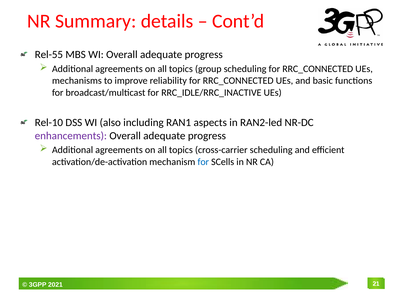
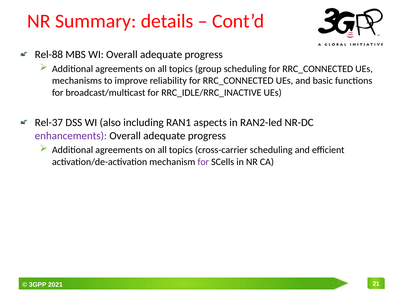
Rel-55: Rel-55 -> Rel-88 (49, 55)
Rel-10: Rel-10 -> Rel-37 (49, 123)
for colour: blue -> purple (203, 162)
